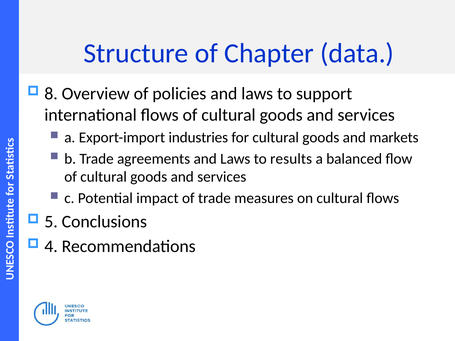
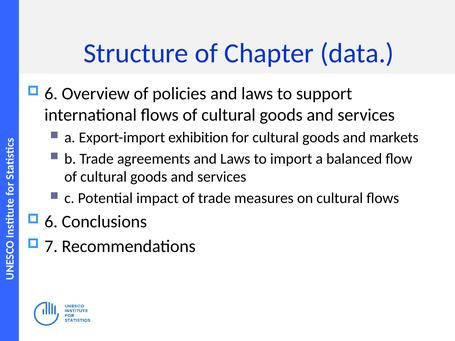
8: 8 -> 6 (51, 94)
industries: industries -> exhibition (198, 138)
results: results -> import (291, 159)
5: 5 -> 6 (51, 222)
4: 4 -> 7 (51, 246)
